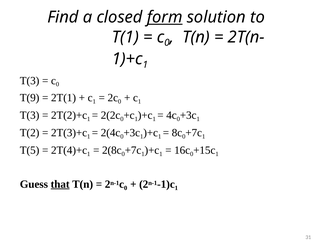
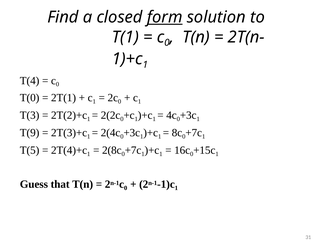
T(3: T(3 -> T(4 (30, 80)
T(9: T(9 -> T(0 (30, 98)
T(2: T(2 -> T(9 (30, 132)
that underline: present -> none (60, 184)
